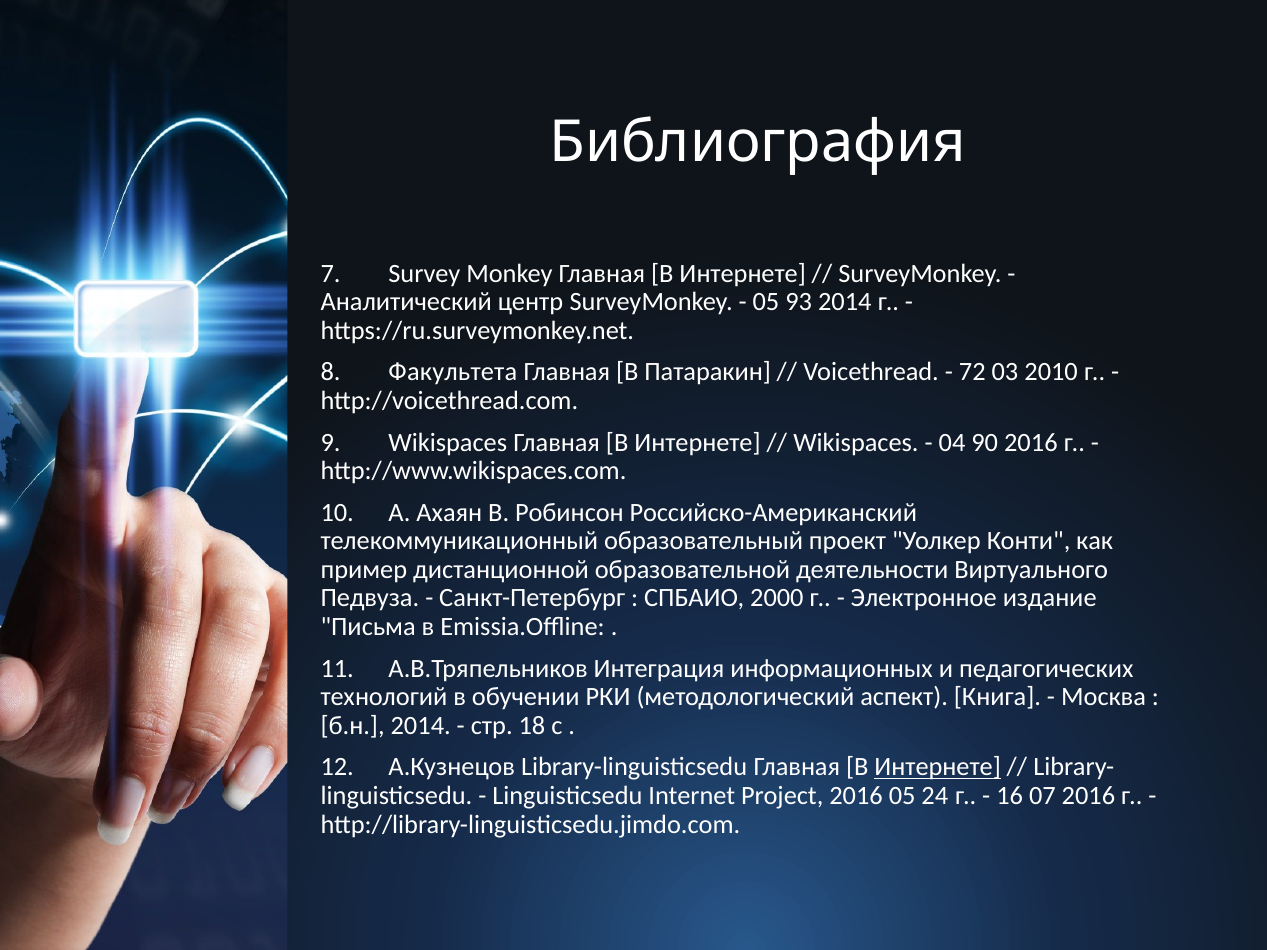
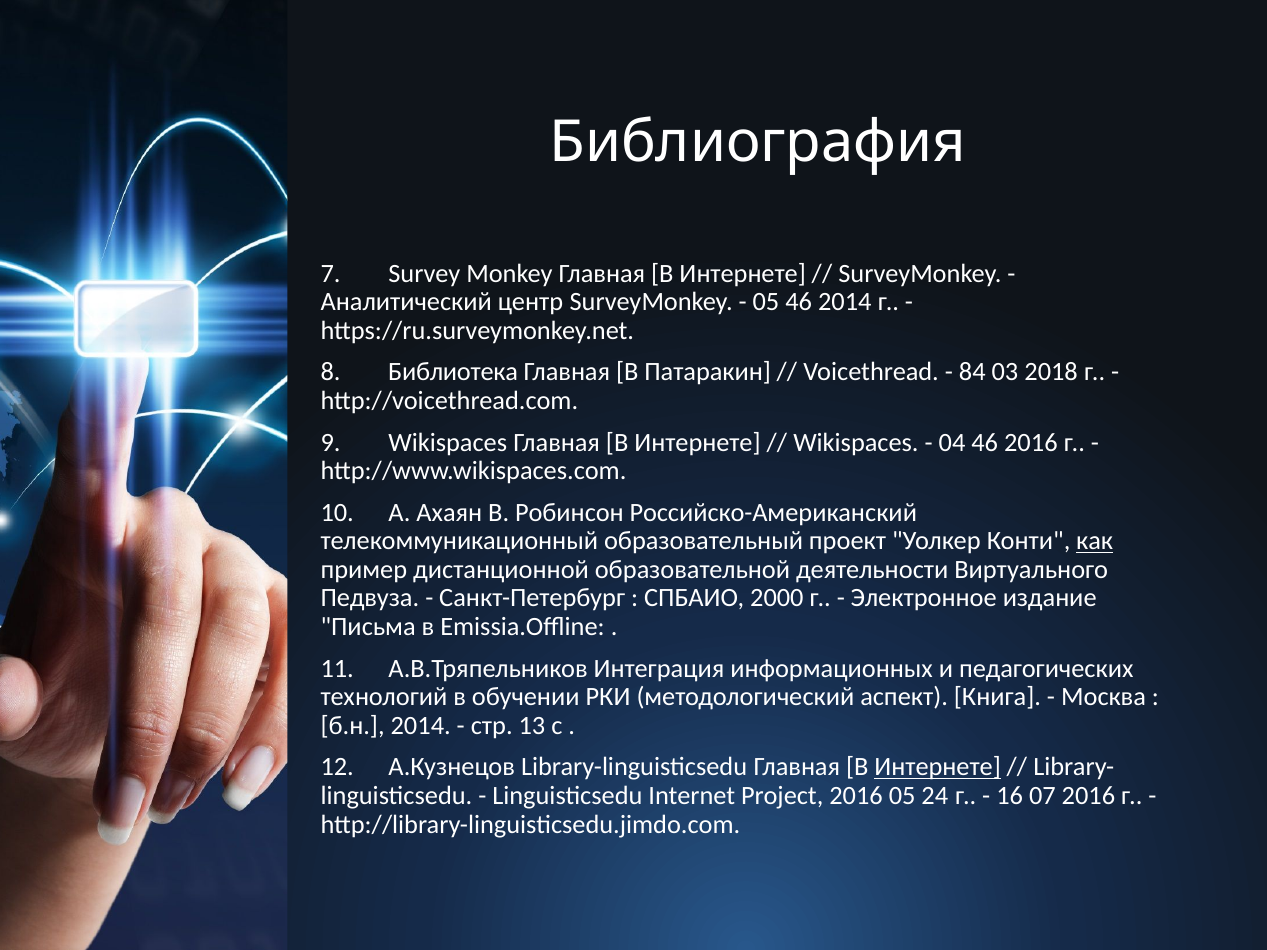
05 93: 93 -> 46 (799, 302)
Факультета: Факультета -> Библиотека (453, 372)
72: 72 -> 84 (972, 372)
2010: 2010 -> 2018 (1051, 372)
04 90: 90 -> 46 (985, 442)
как underline: none -> present (1095, 541)
18: 18 -> 13 (532, 726)
